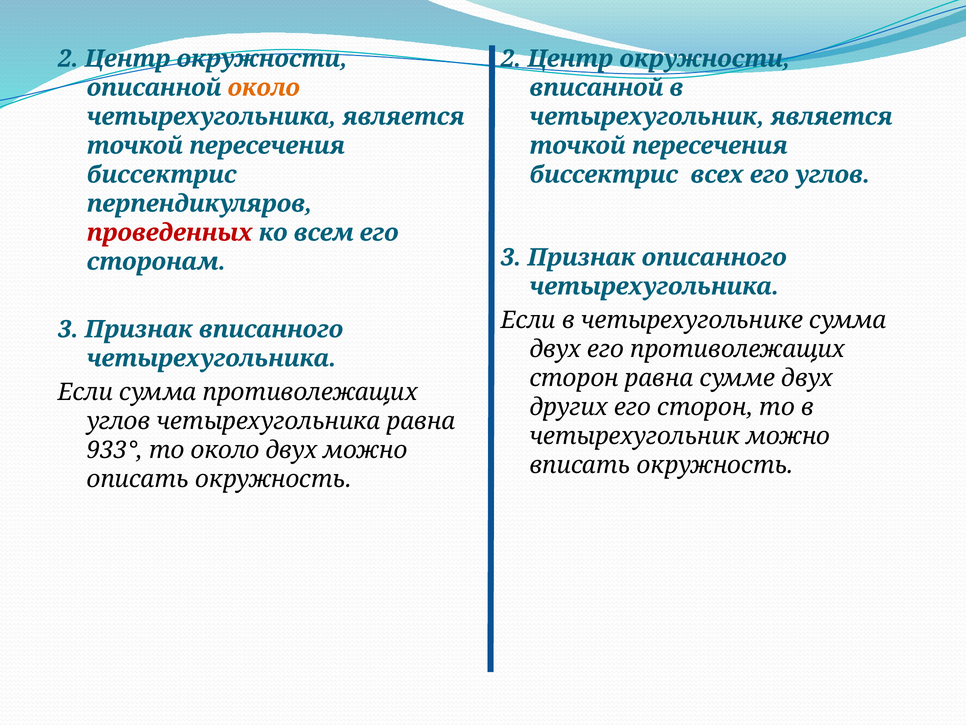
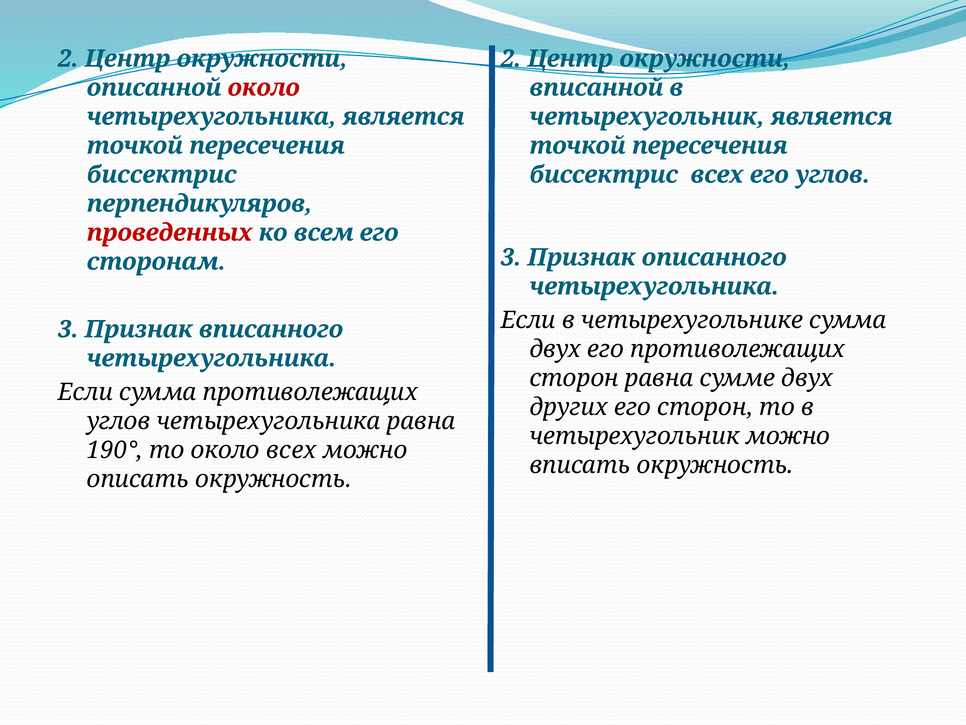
около colour: orange -> red (264, 88)
933°: 933° -> 190° (115, 450)
около двух: двух -> всех (291, 450)
